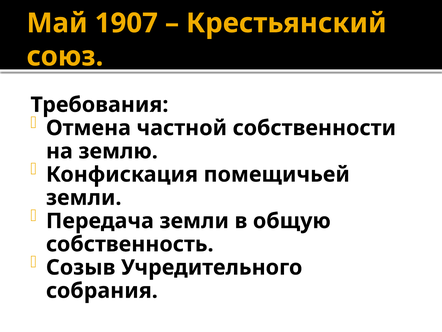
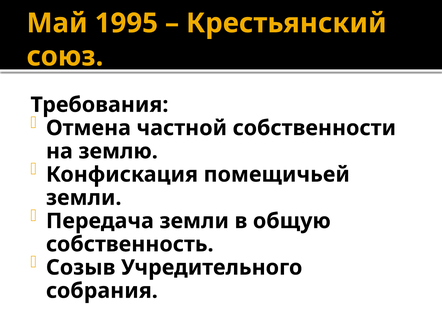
1907: 1907 -> 1995 (126, 23)
